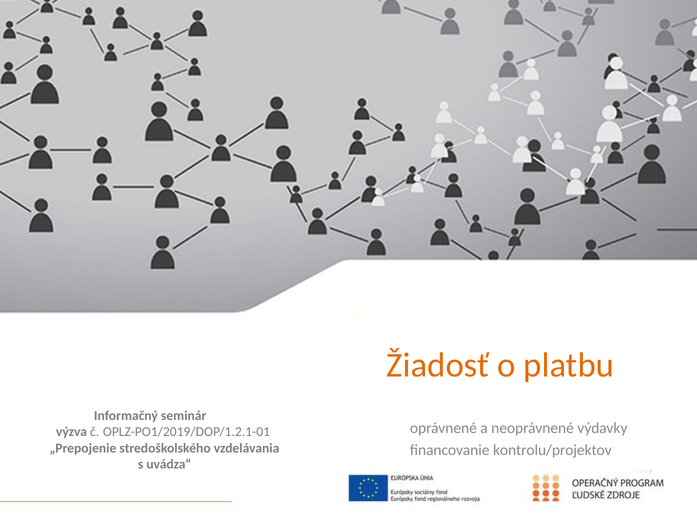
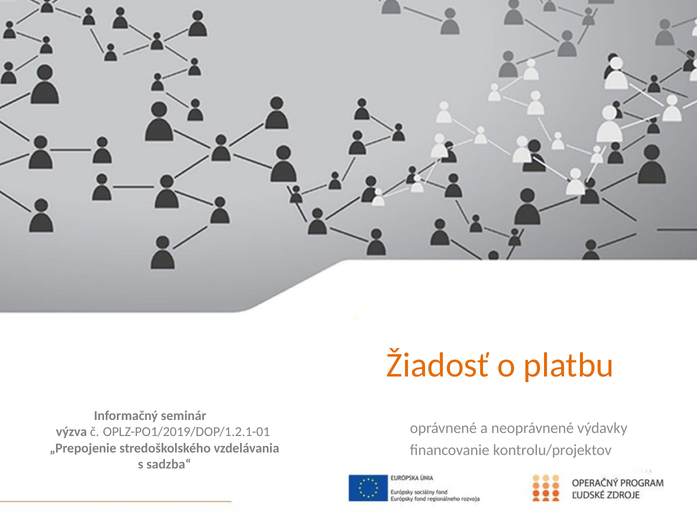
uvádza“: uvádza“ -> sadzba“ (169, 464)
